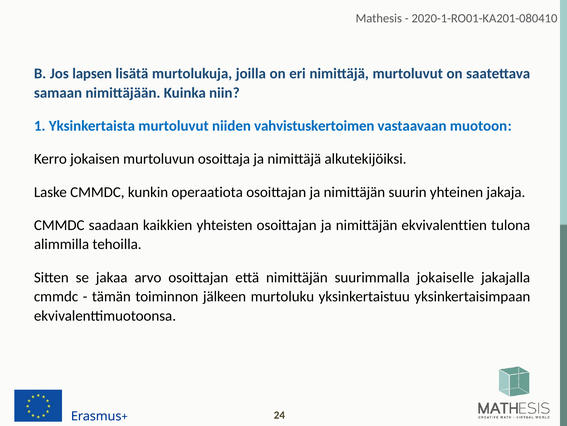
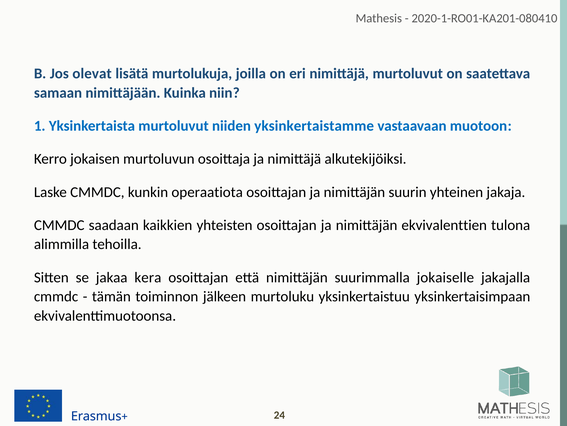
lapsen: lapsen -> olevat (92, 73)
vahvistuskertoimen: vahvistuskertoimen -> yksinkertaistamme (314, 126)
arvo: arvo -> kera (148, 277)
